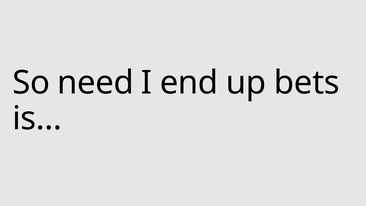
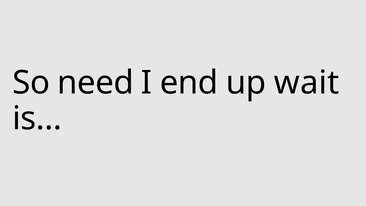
bets: bets -> wait (307, 83)
